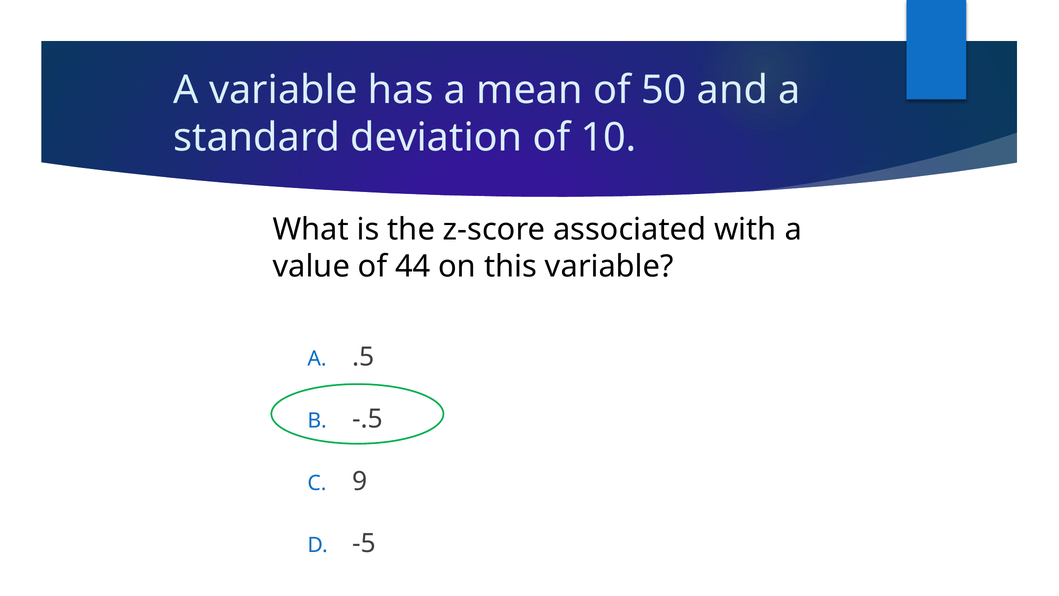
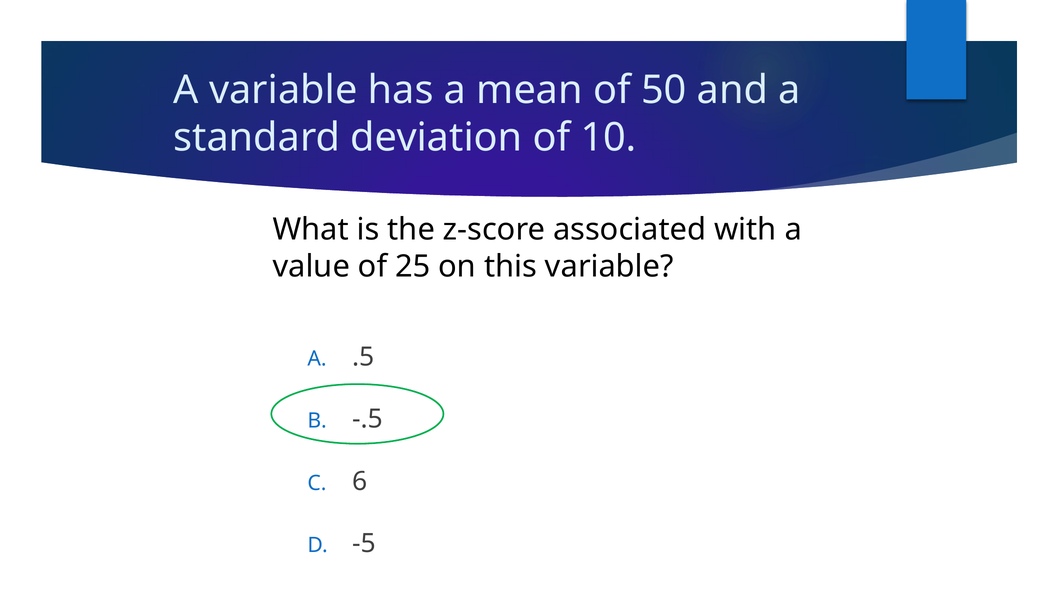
44: 44 -> 25 (413, 267)
9: 9 -> 6 (360, 481)
